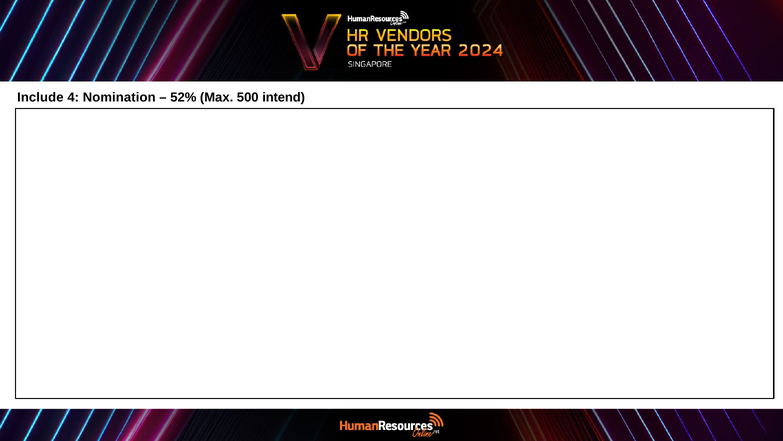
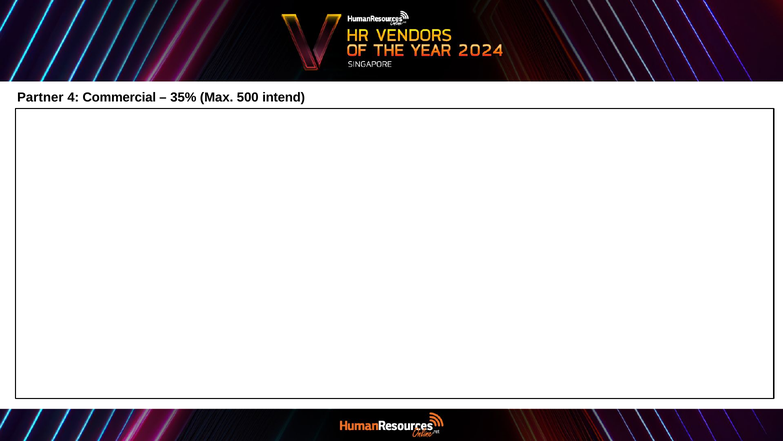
Include: Include -> Partner (40, 97)
Nomination: Nomination -> Commercial (119, 97)
52%: 52% -> 35% (183, 97)
